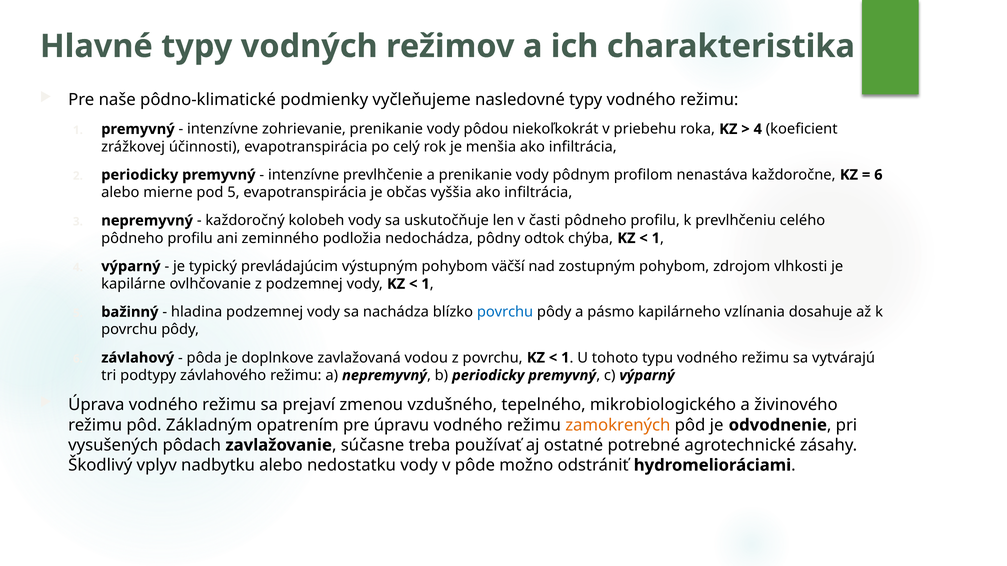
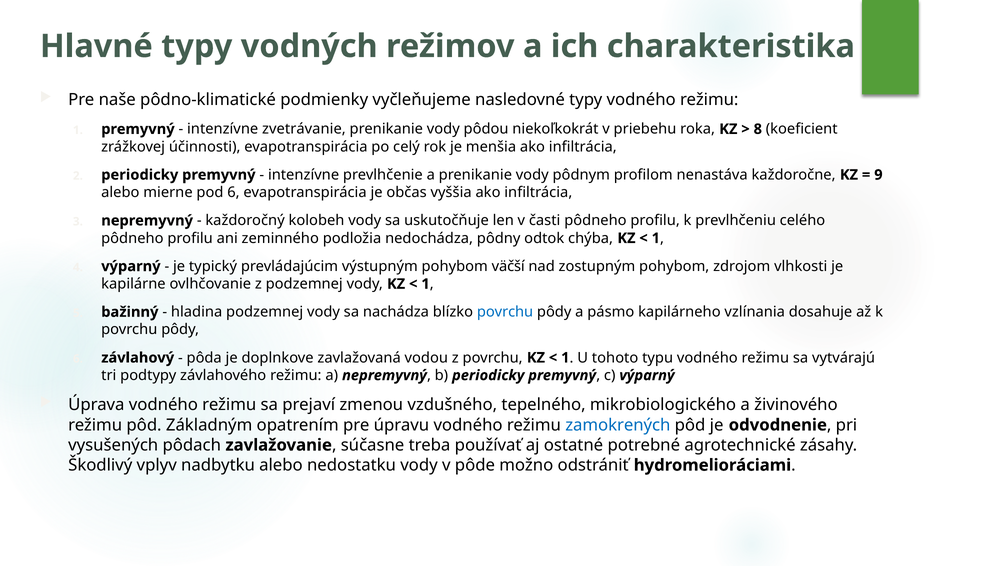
zohrievanie: zohrievanie -> zvetrávanie (304, 129)
4: 4 -> 8 (758, 129)
6: 6 -> 9 (878, 175)
pod 5: 5 -> 6 (233, 193)
zamokrených colour: orange -> blue (618, 425)
